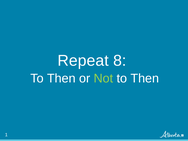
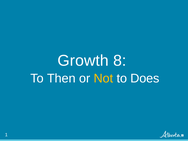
Repeat: Repeat -> Growth (83, 61)
Not colour: light green -> yellow (103, 78)
Then: Then -> Does (145, 78)
